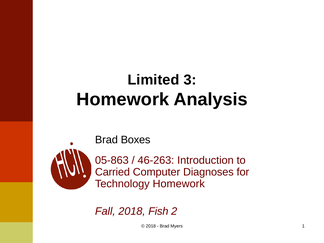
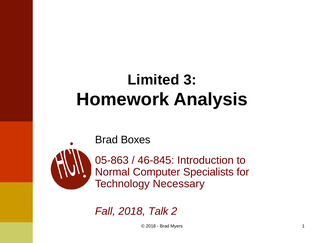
46-263: 46-263 -> 46-845 (156, 160)
Carried: Carried -> Normal (112, 172)
Diagnoses: Diagnoses -> Specialists (208, 172)
Technology Homework: Homework -> Necessary (179, 184)
Fish: Fish -> Talk (158, 211)
